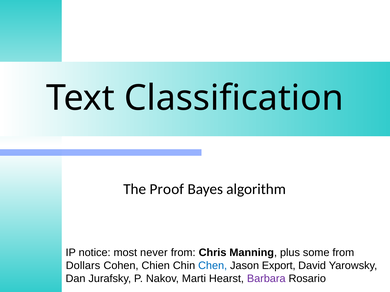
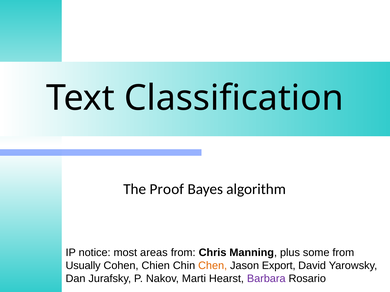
never: never -> areas (154, 253)
Dollars: Dollars -> Usually (83, 266)
Chen colour: blue -> orange (213, 266)
